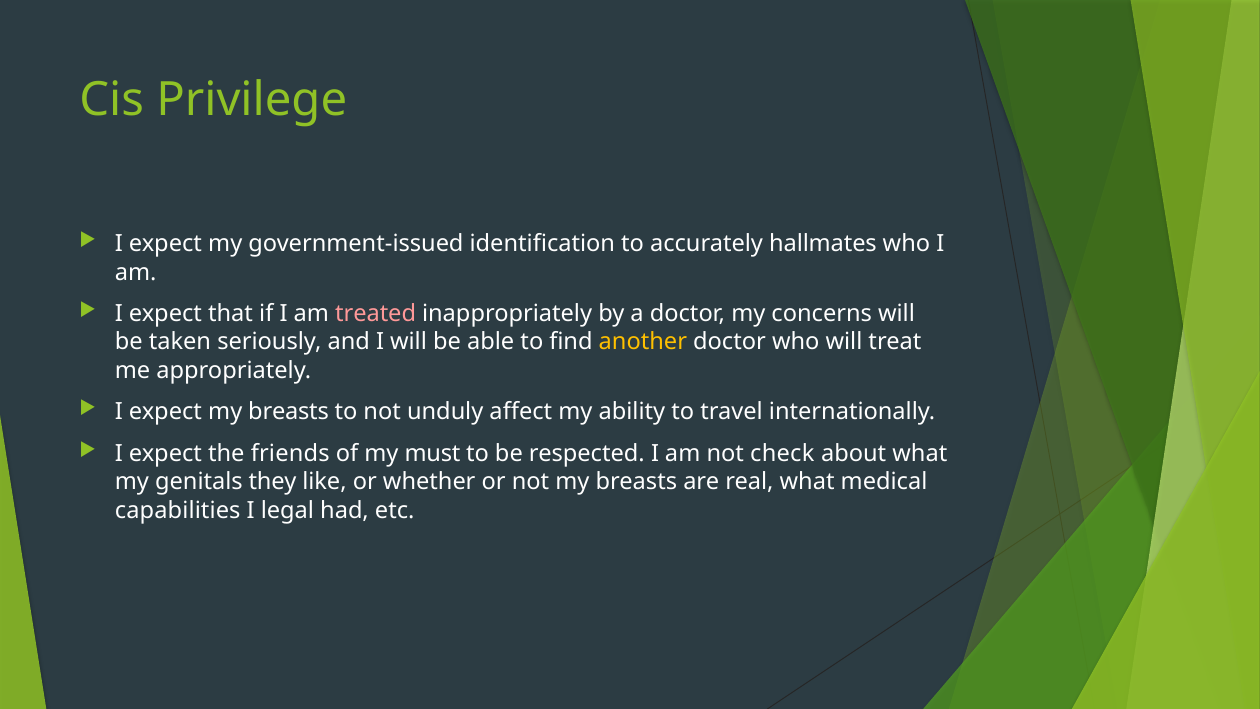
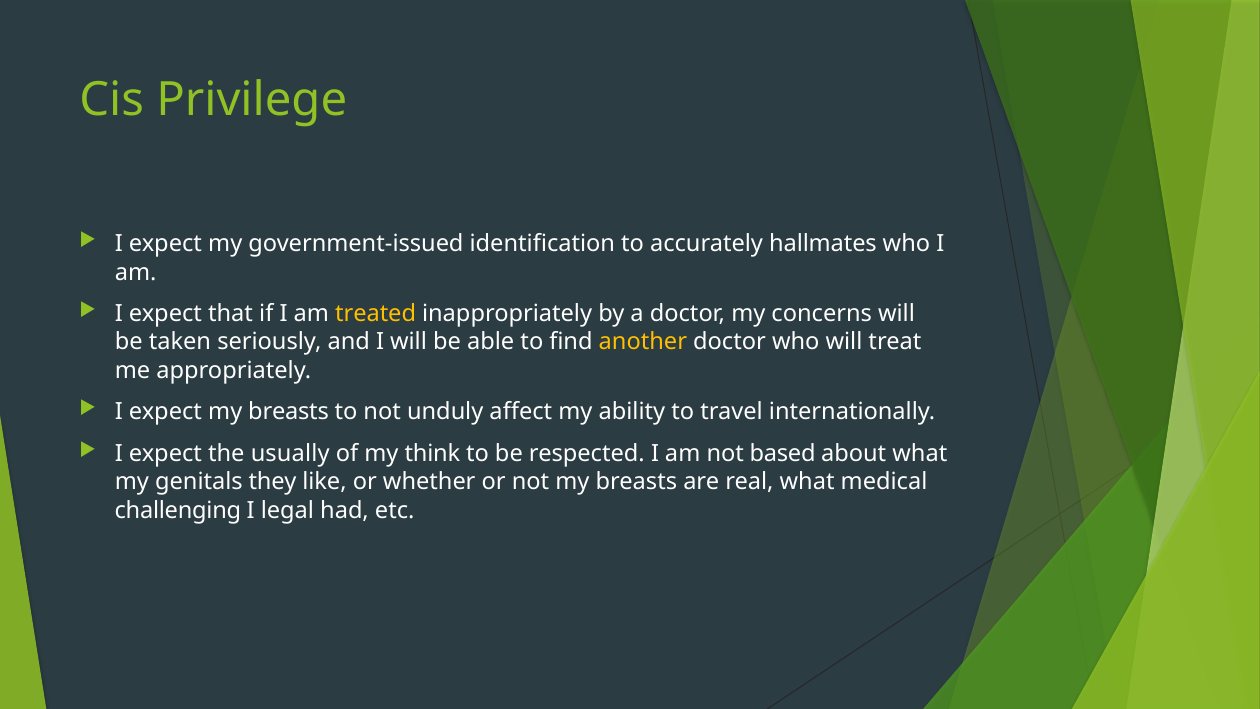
treated colour: pink -> yellow (376, 314)
friends: friends -> usually (290, 453)
must: must -> think (432, 453)
check: check -> based (783, 453)
capabilities: capabilities -> challenging (178, 510)
